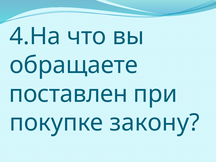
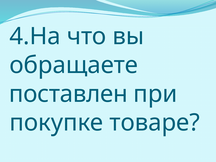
закону: закону -> товаре (155, 123)
